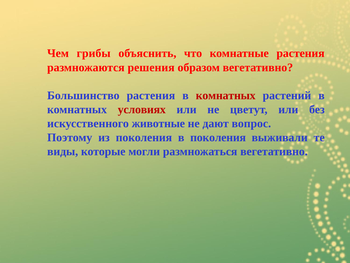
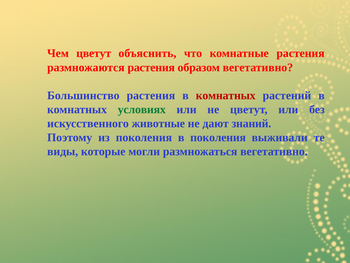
Чем грибы: грибы -> цветут (94, 53)
размножаются решения: решения -> растения (151, 67)
условиях colour: red -> green (142, 109)
вопрос: вопрос -> знаний (251, 123)
